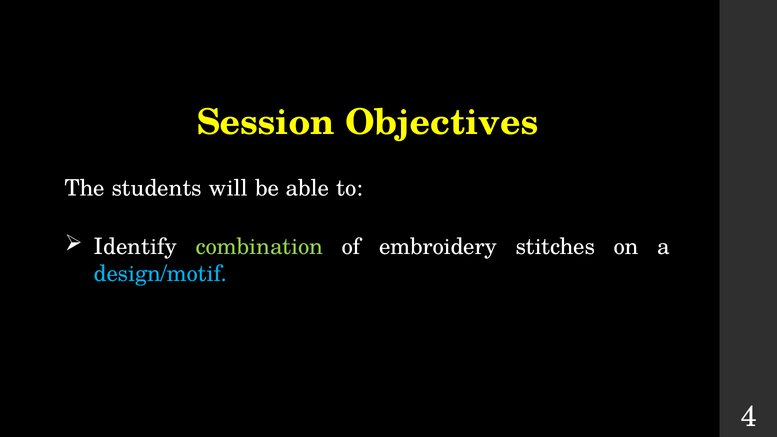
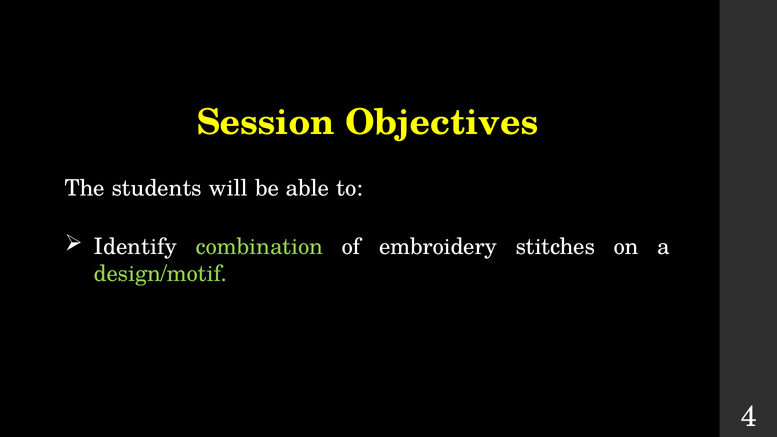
design/motif colour: light blue -> light green (161, 274)
